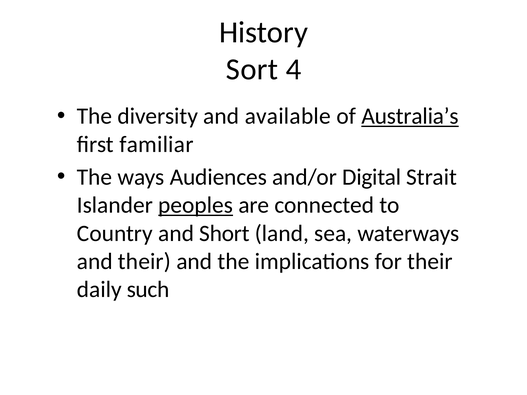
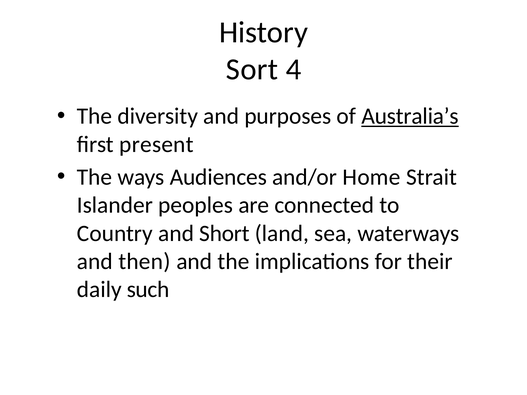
available: available -> purposes (288, 116)
familiar: familiar -> present (156, 144)
Digital: Digital -> Home (372, 177)
peoples underline: present -> none (196, 205)
and their: their -> then (144, 262)
